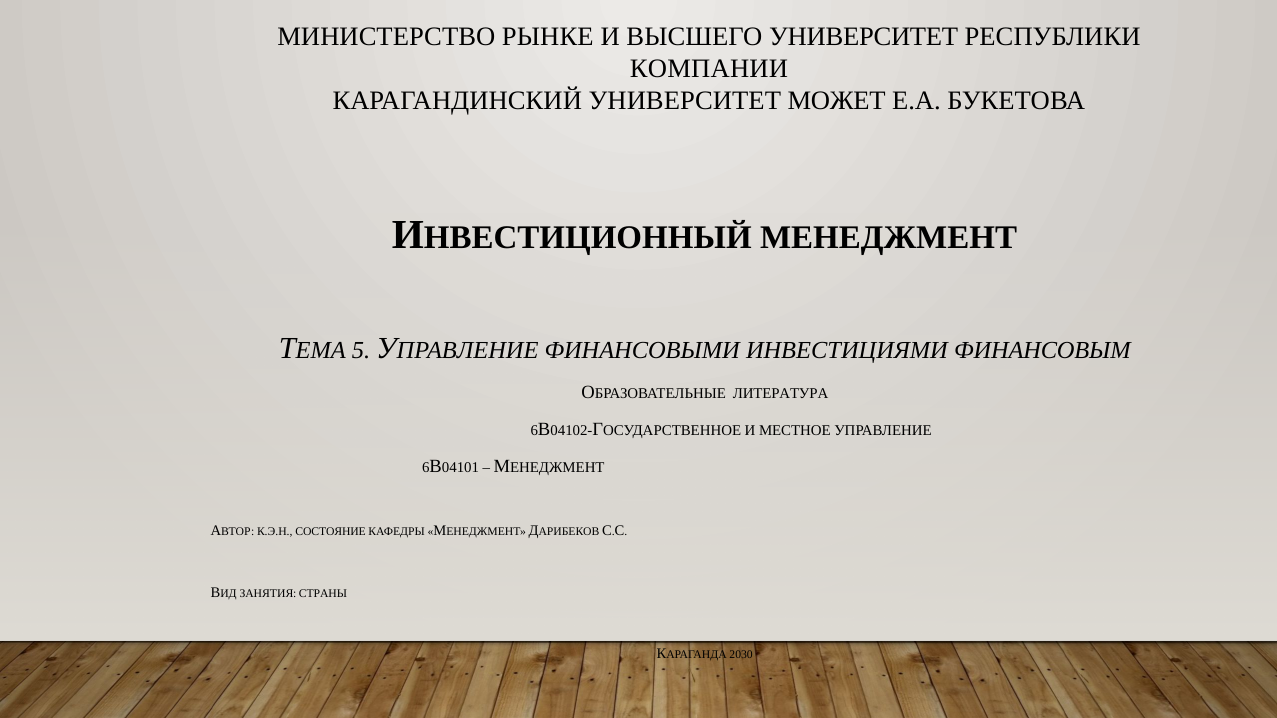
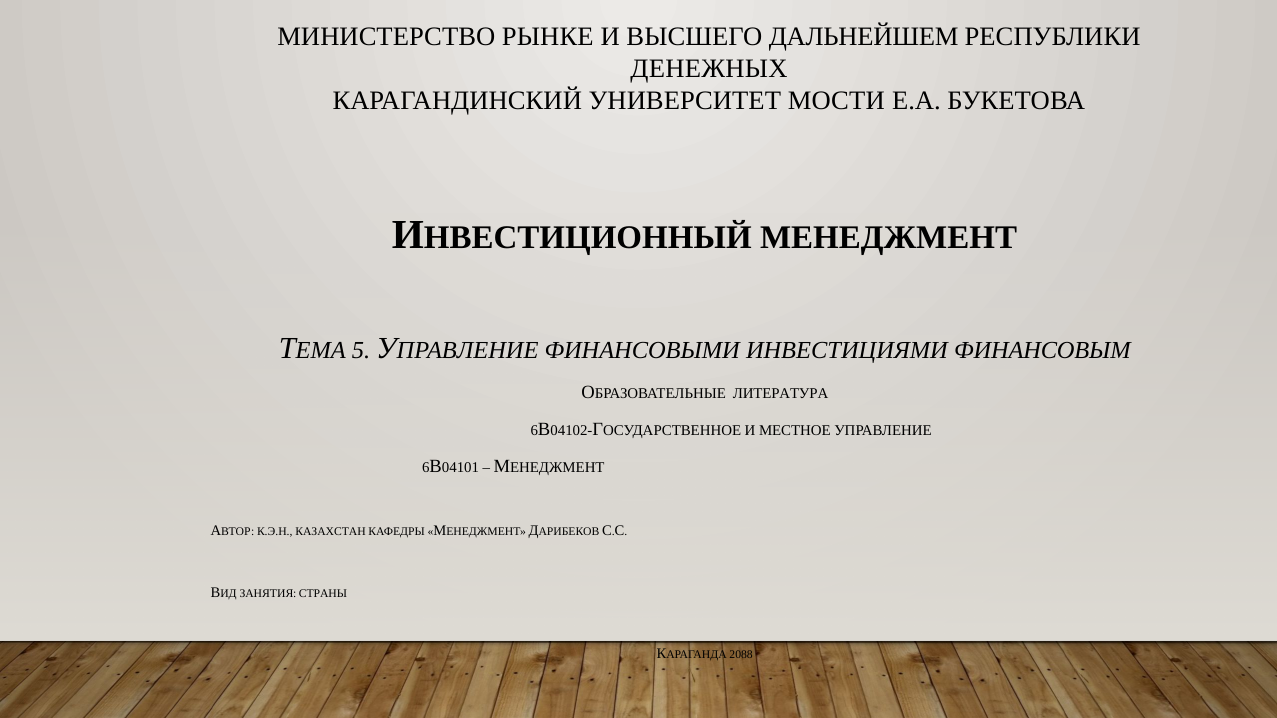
ВЫСШЕГО УНИВЕРСИТЕТ: УНИВЕРСИТЕТ -> ДАЛЬНЕЙШЕМ (864, 37)
КОМПАНИИ: КОМПАНИИ -> ДЕНЕЖНЫХ (709, 69)
МОЖЕТ: МОЖЕТ -> МОСТИ (836, 101)
СОСТОЯНИЕ: СОСТОЯНИЕ -> КАЗАХСТАН (331, 532)
2030: 2030 -> 2088 (741, 655)
